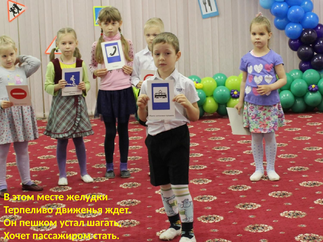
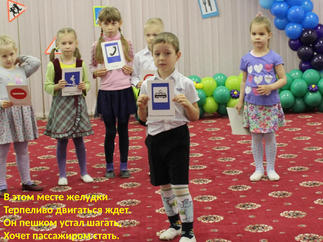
движенья: движенья -> двигаться (79, 210)
